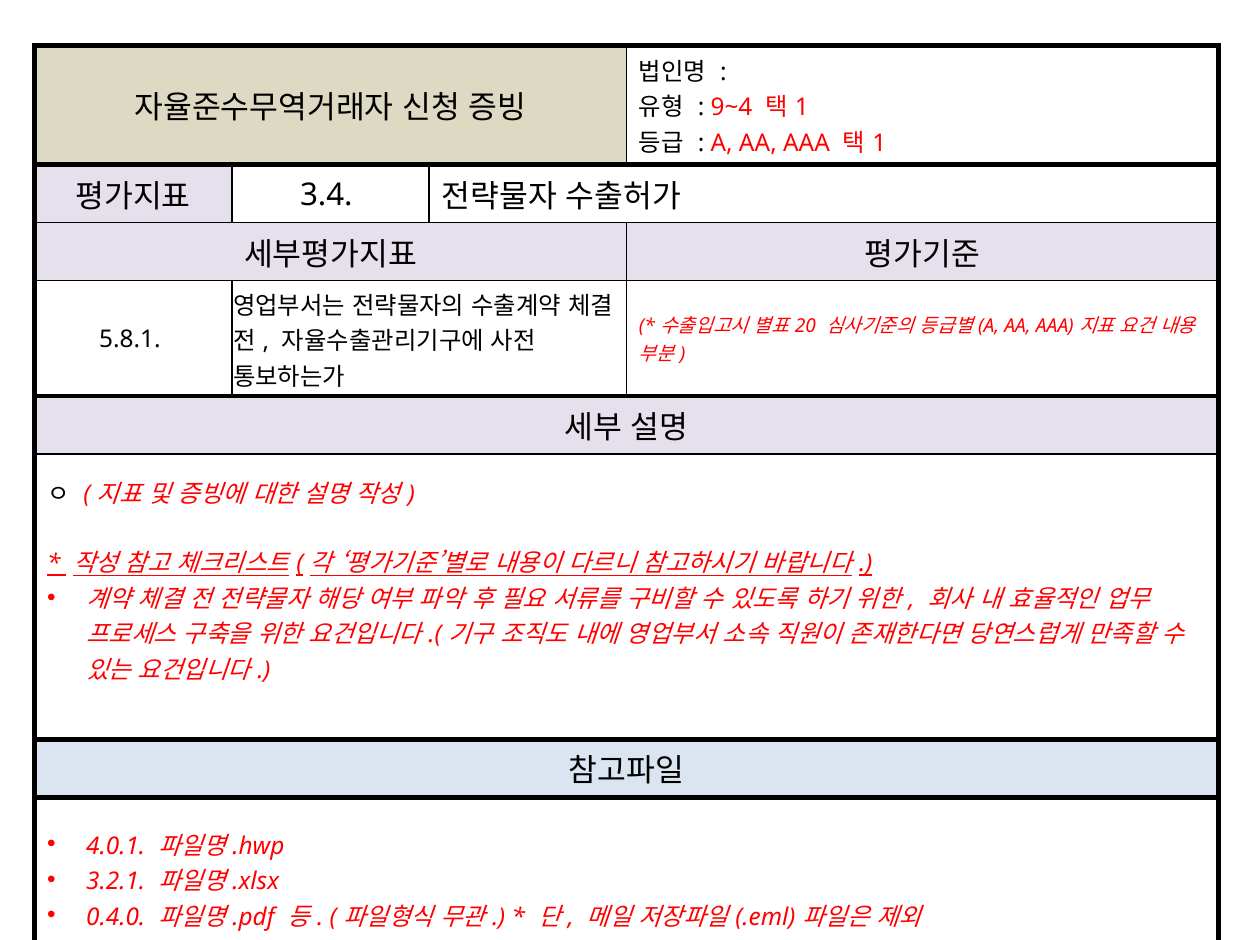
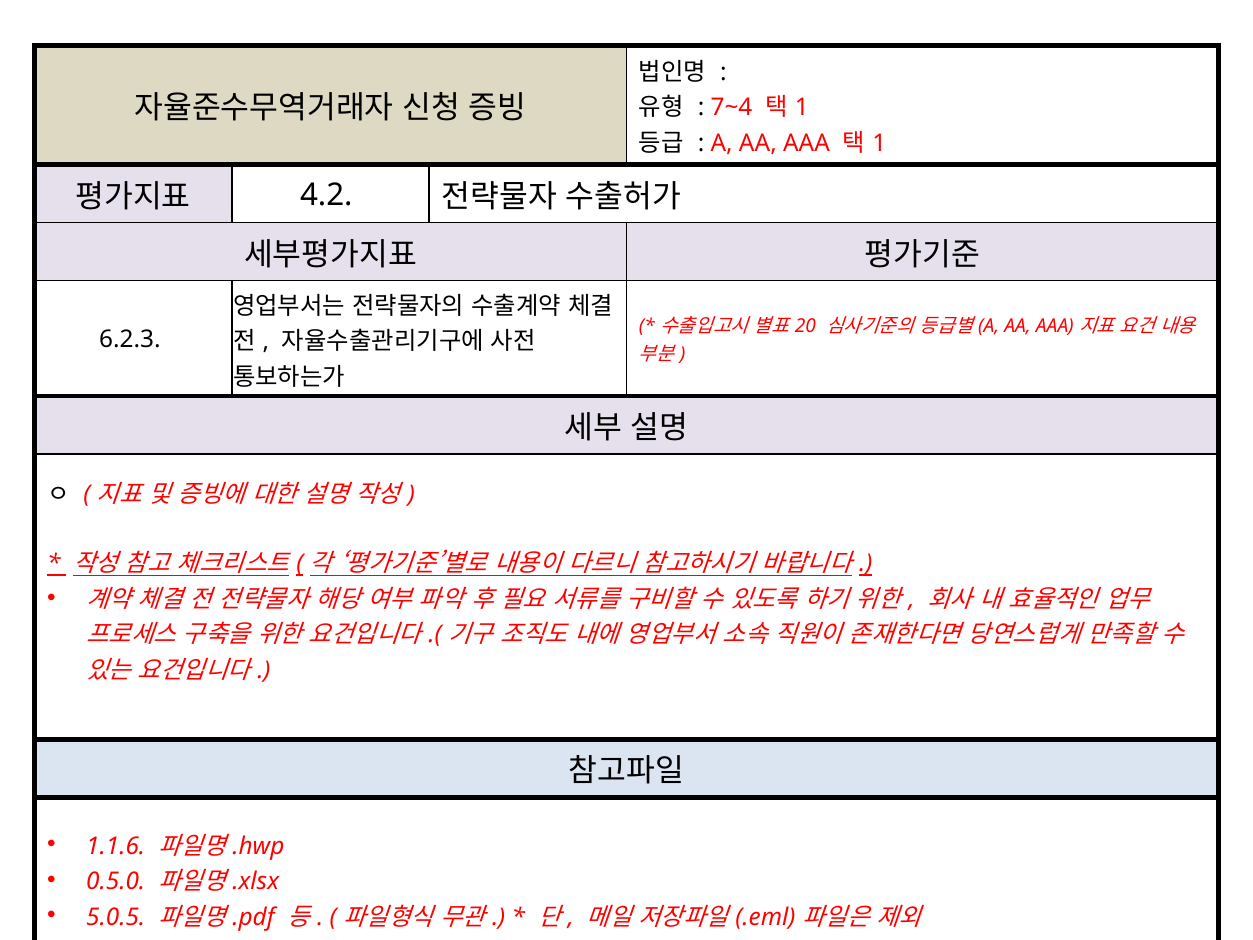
9~4: 9~4 -> 7~4 (731, 108)
3.4: 3.4 -> 4.2 (326, 195)
5.8.1: 5.8.1 -> 6.2.3 (130, 340)
4.0.1: 4.0.1 -> 1.1.6 (116, 846)
3.2.1: 3.2.1 -> 0.5.0 (116, 881)
0.4.0: 0.4.0 -> 5.0.5 (116, 917)
